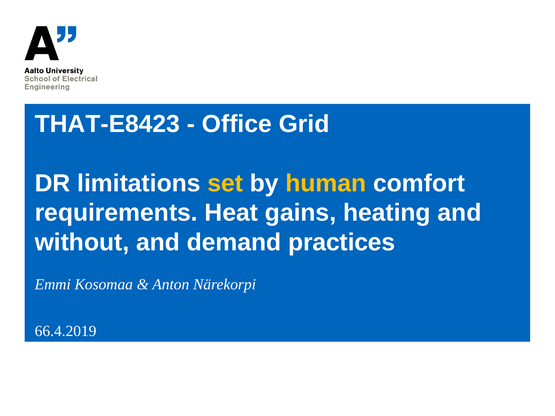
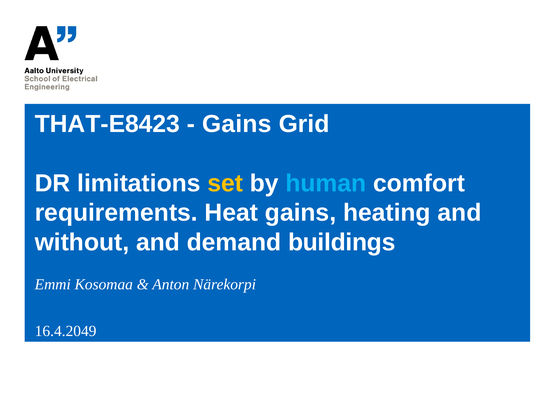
Office: Office -> Gains (237, 124)
human colour: yellow -> light blue (326, 183)
practices: practices -> buildings (342, 243)
66.4.2019: 66.4.2019 -> 16.4.2049 (66, 331)
